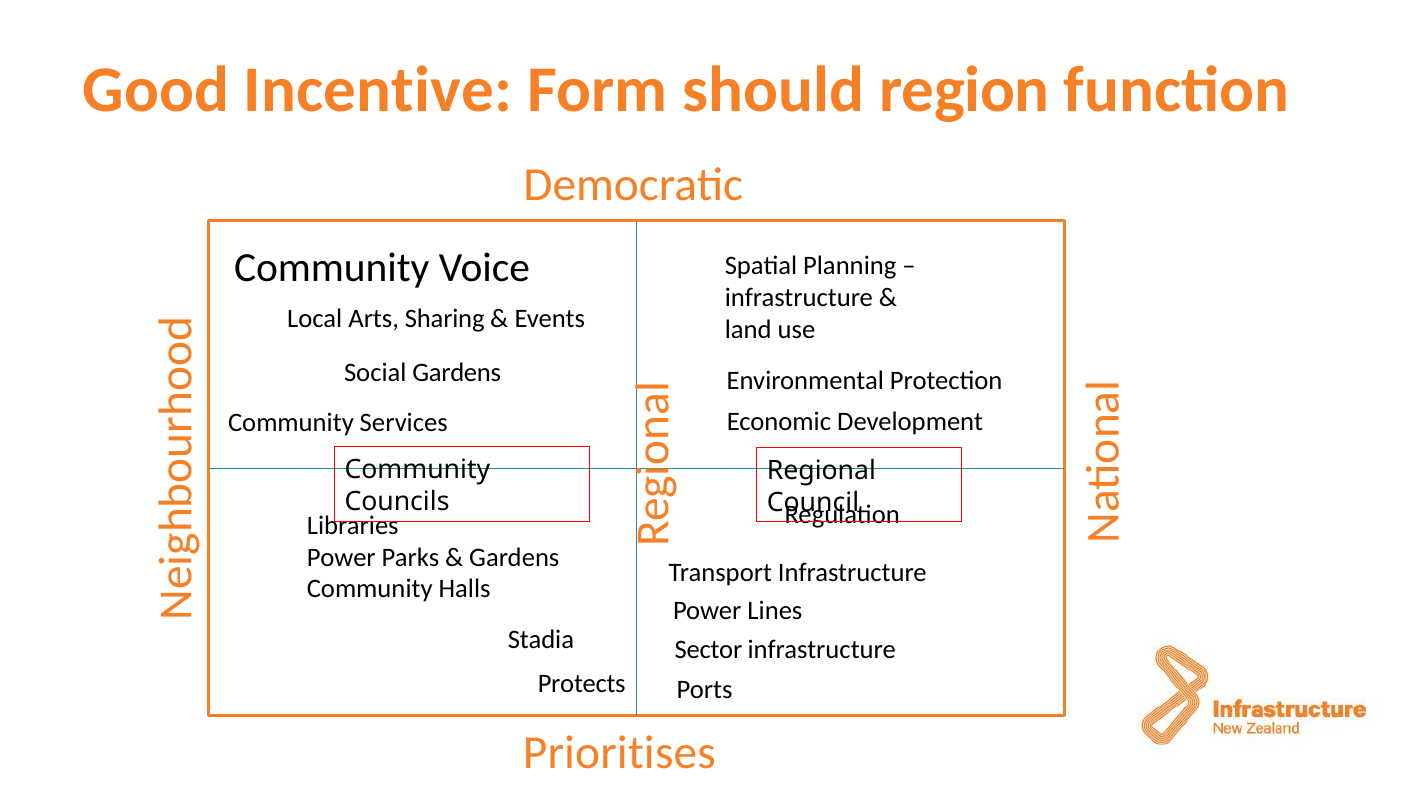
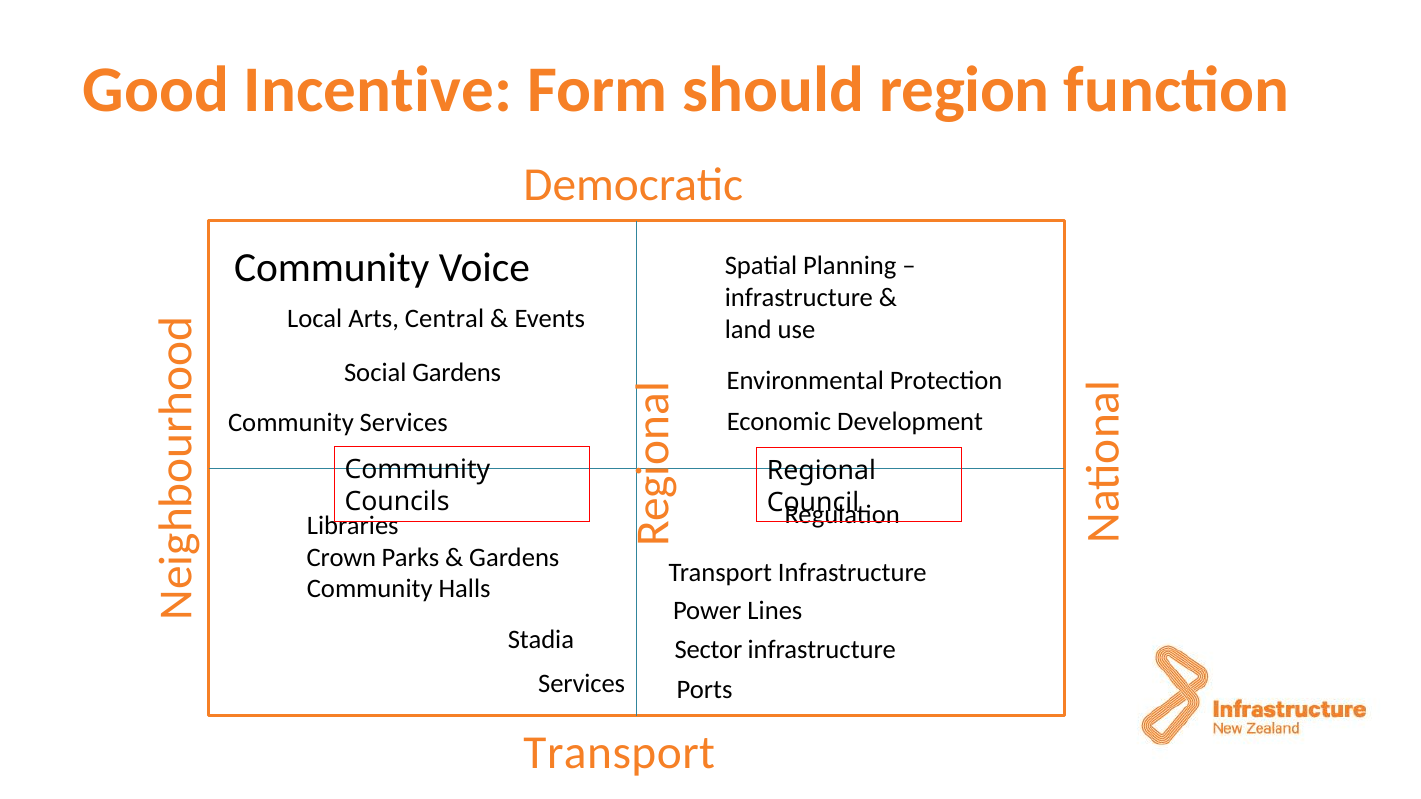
Sharing: Sharing -> Central (445, 319)
Power: Power -> Crown (341, 557)
Protects: Protects -> Services (582, 684)
Prioritises: Prioritises -> Transport (619, 753)
